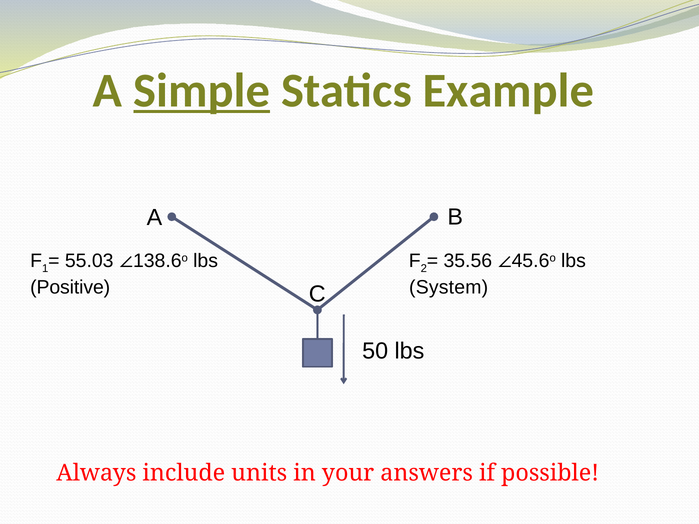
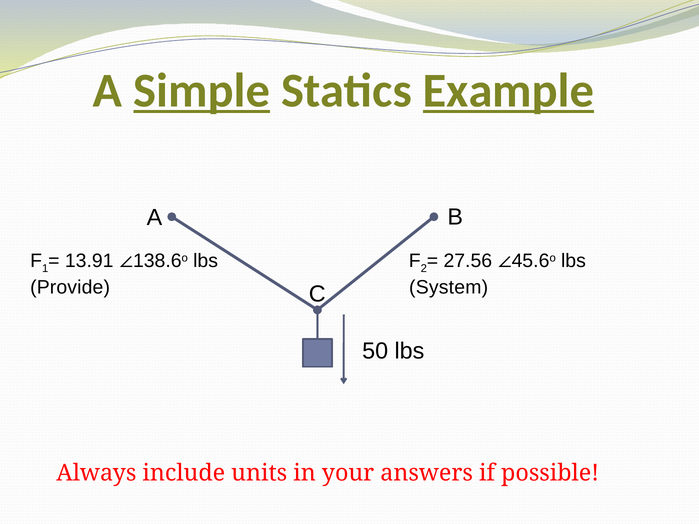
Example underline: none -> present (508, 91)
55.03: 55.03 -> 13.91 (89, 261)
35.56: 35.56 -> 27.56 (468, 261)
Positive: Positive -> Provide (70, 288)
